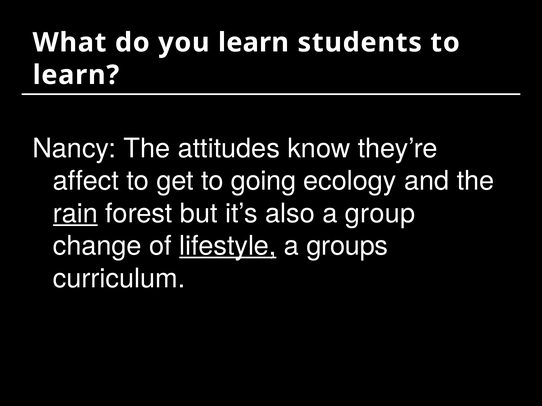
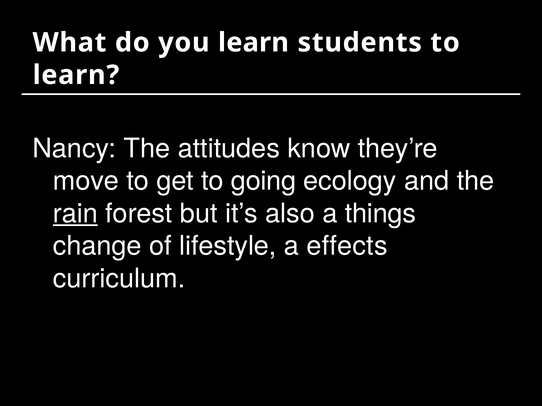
affect: affect -> move (86, 181)
group: group -> things (380, 214)
lifestyle underline: present -> none (228, 246)
groups: groups -> effects (347, 246)
